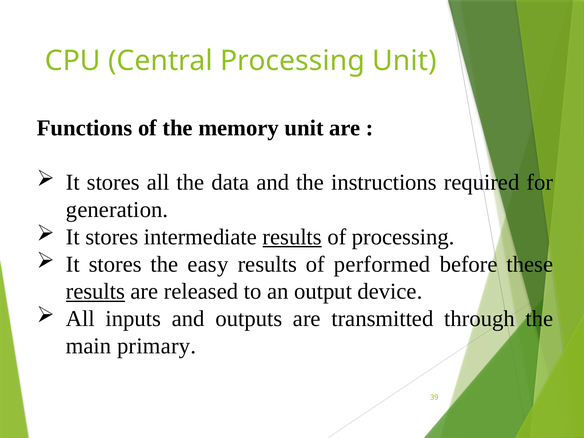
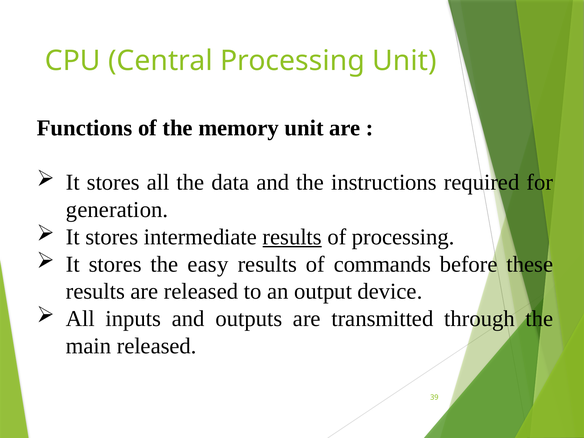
performed: performed -> commands (382, 264)
results underline: present -> none (95, 291)
main primary: primary -> released (157, 346)
